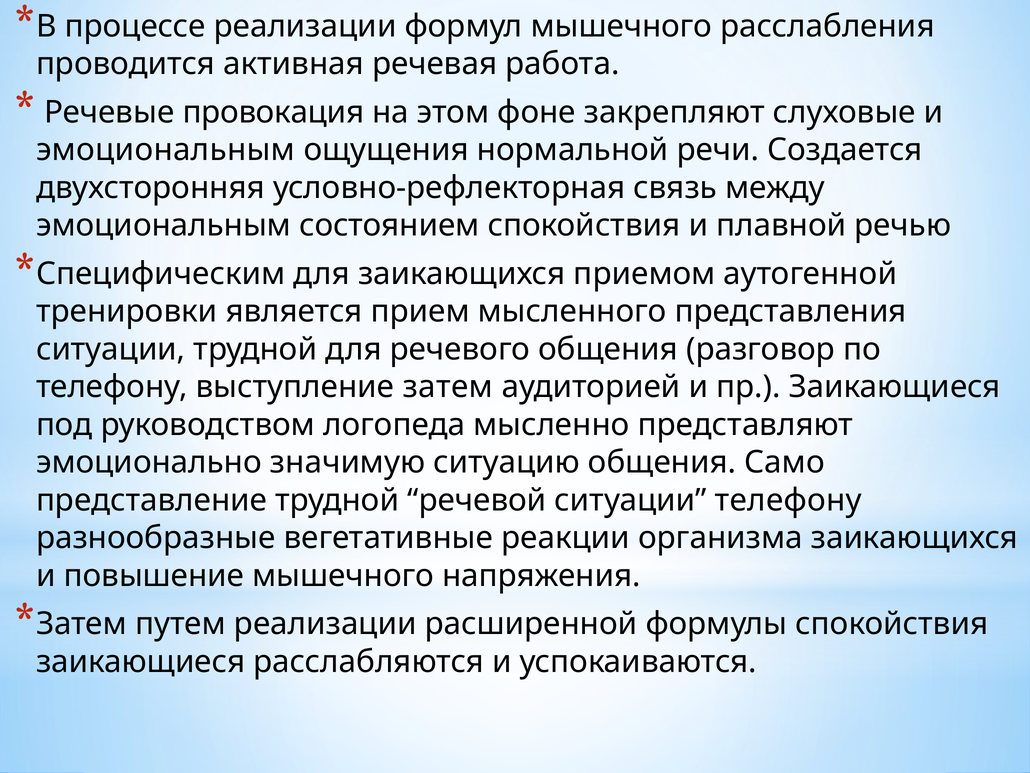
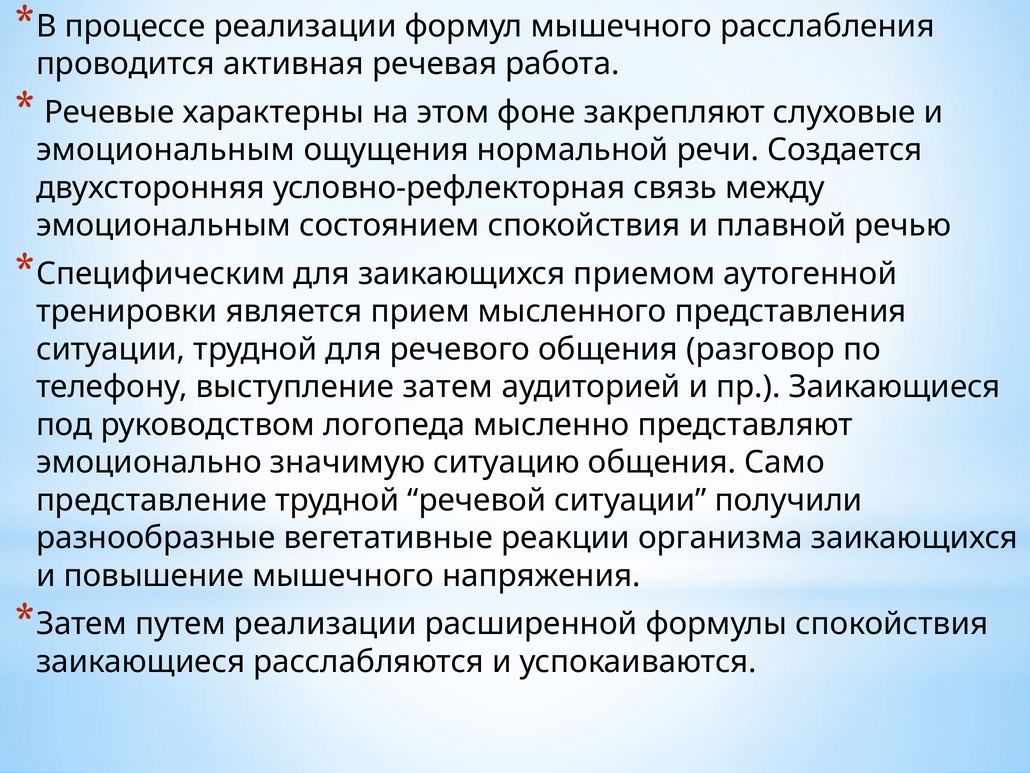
провокация: провокация -> характерны (273, 112)
ситуации телефону: телефону -> получили (789, 500)
